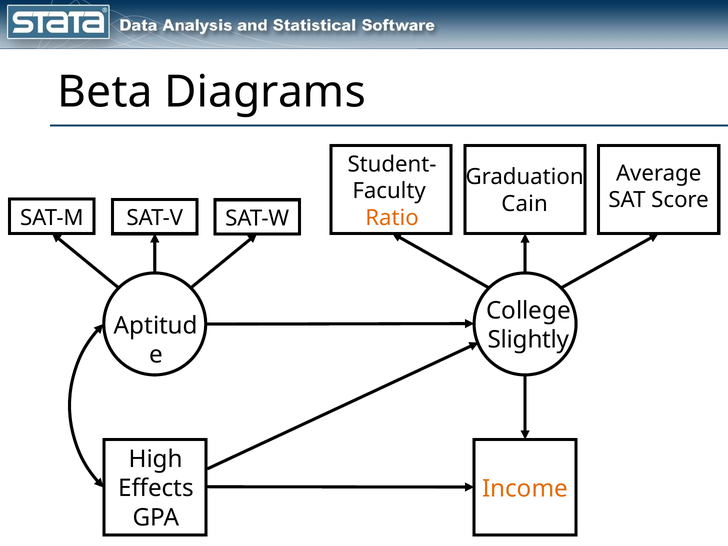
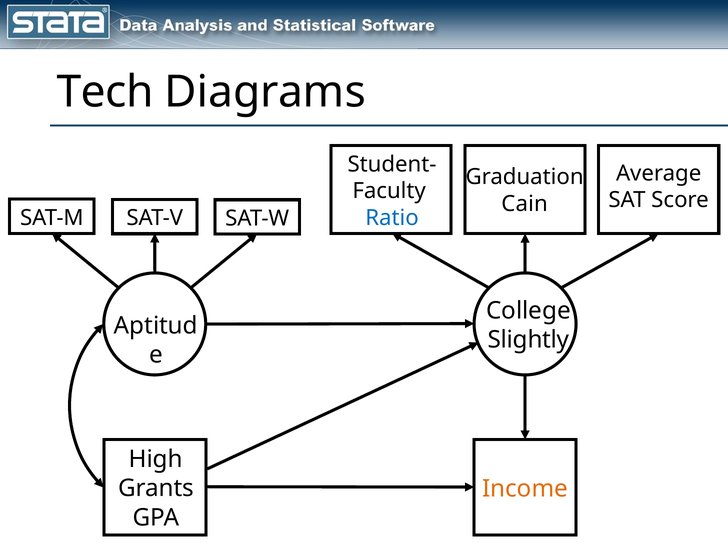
Beta: Beta -> Tech (105, 92)
Ratio colour: orange -> blue (392, 218)
Effects: Effects -> Grants (156, 488)
